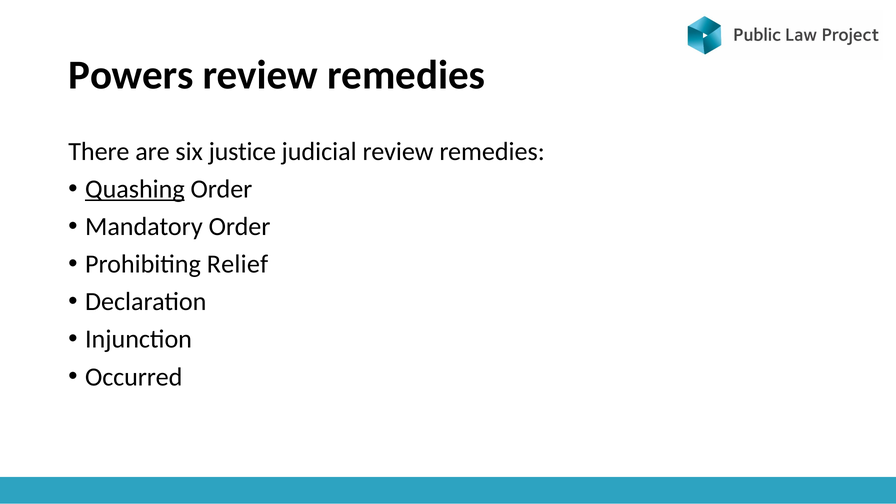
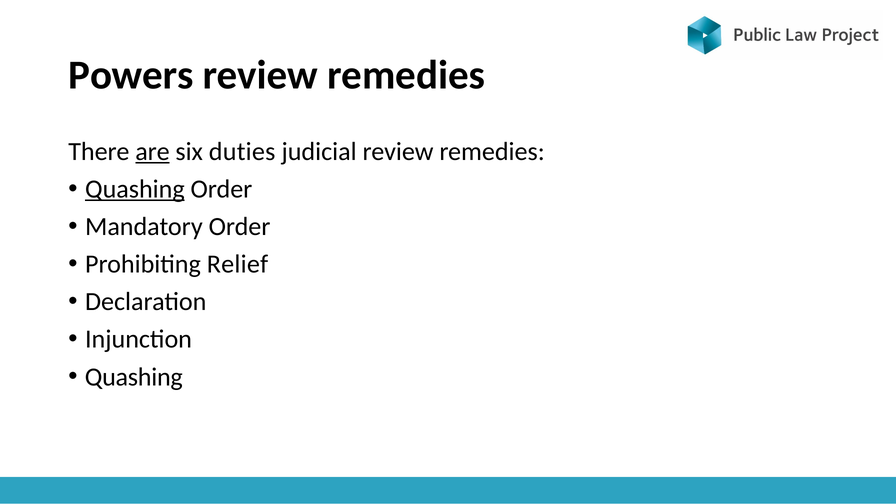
are underline: none -> present (152, 151)
justice: justice -> duties (242, 151)
Occurred: Occurred -> Quashing (134, 377)
